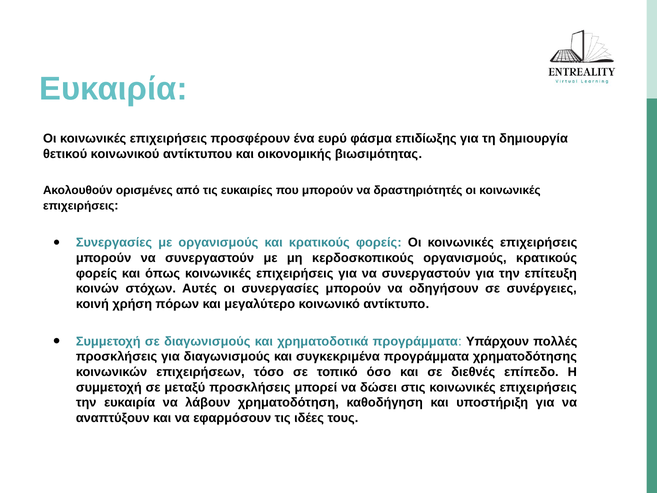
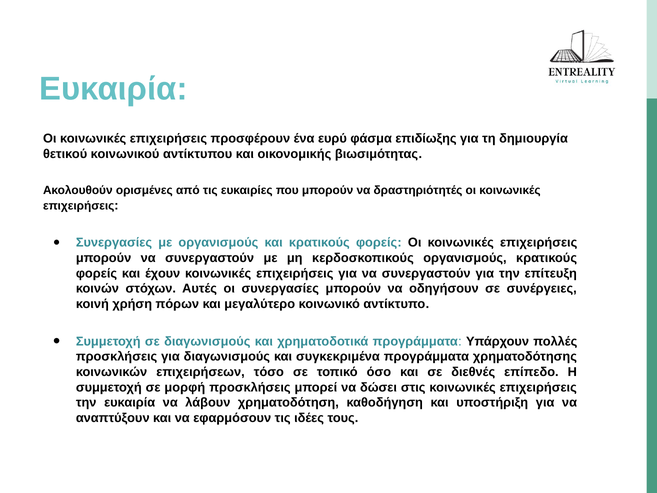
όπως: όπως -> έχουν (163, 273)
μεταξύ: μεταξύ -> μορφή (185, 387)
